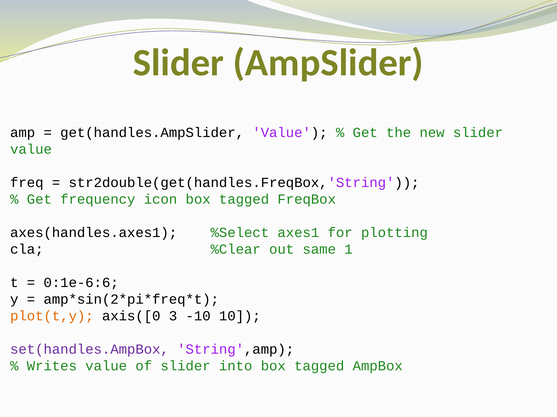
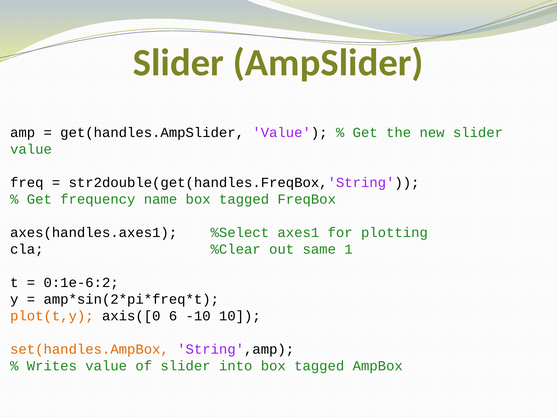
icon: icon -> name (160, 200)
0:1e-6:6: 0:1e-6:6 -> 0:1e-6:2 (81, 283)
3: 3 -> 6 (173, 317)
set(handles.AmpBox colour: purple -> orange (89, 350)
